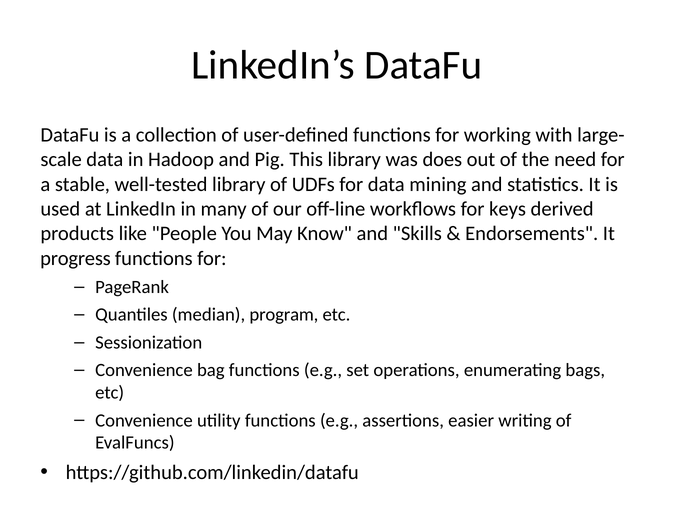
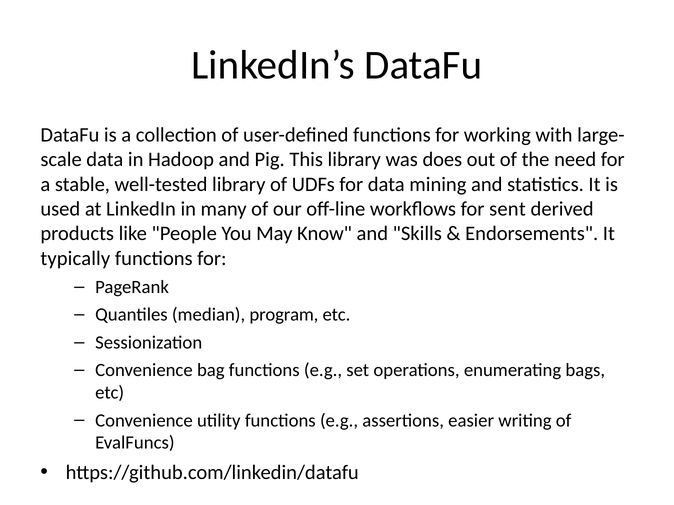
keys: keys -> sent (507, 209)
progress: progress -> typically (75, 259)
